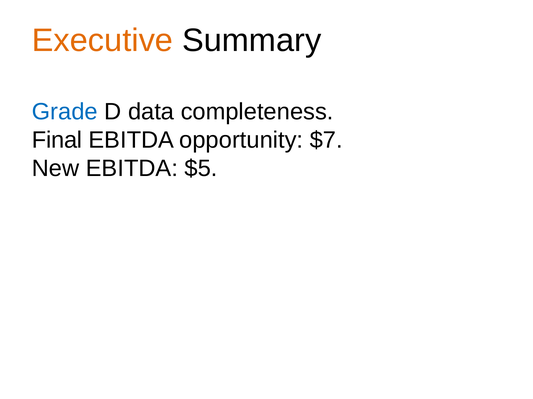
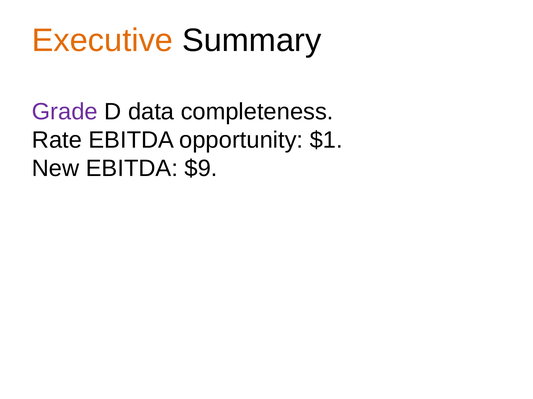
Grade colour: blue -> purple (65, 112)
Final: Final -> Rate (57, 140)
$7: $7 -> $1 (326, 140)
$5: $5 -> $9 (201, 169)
